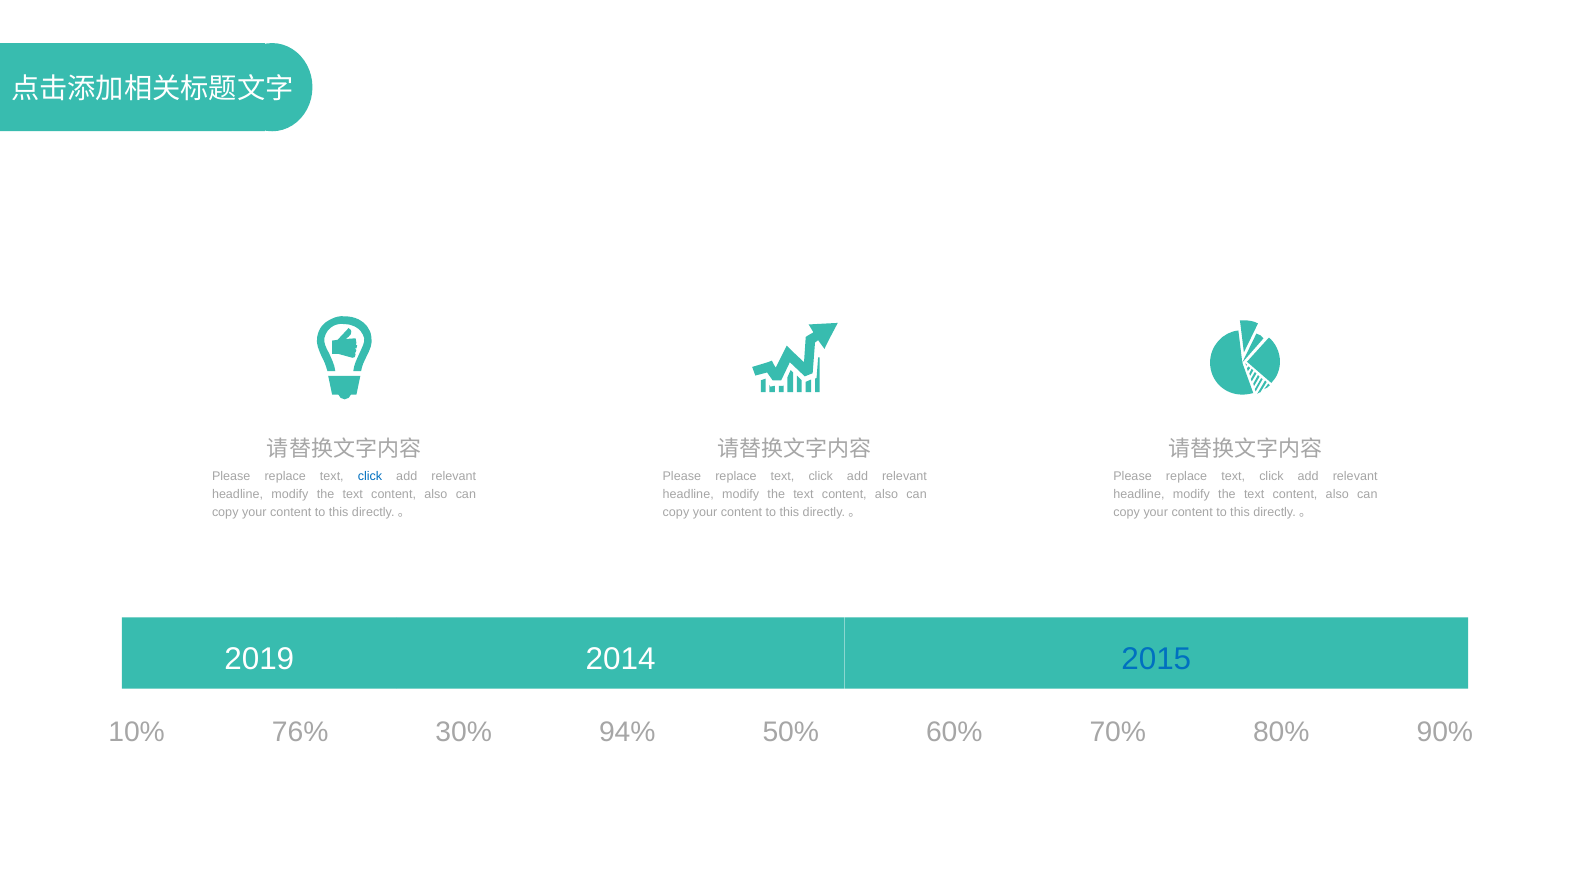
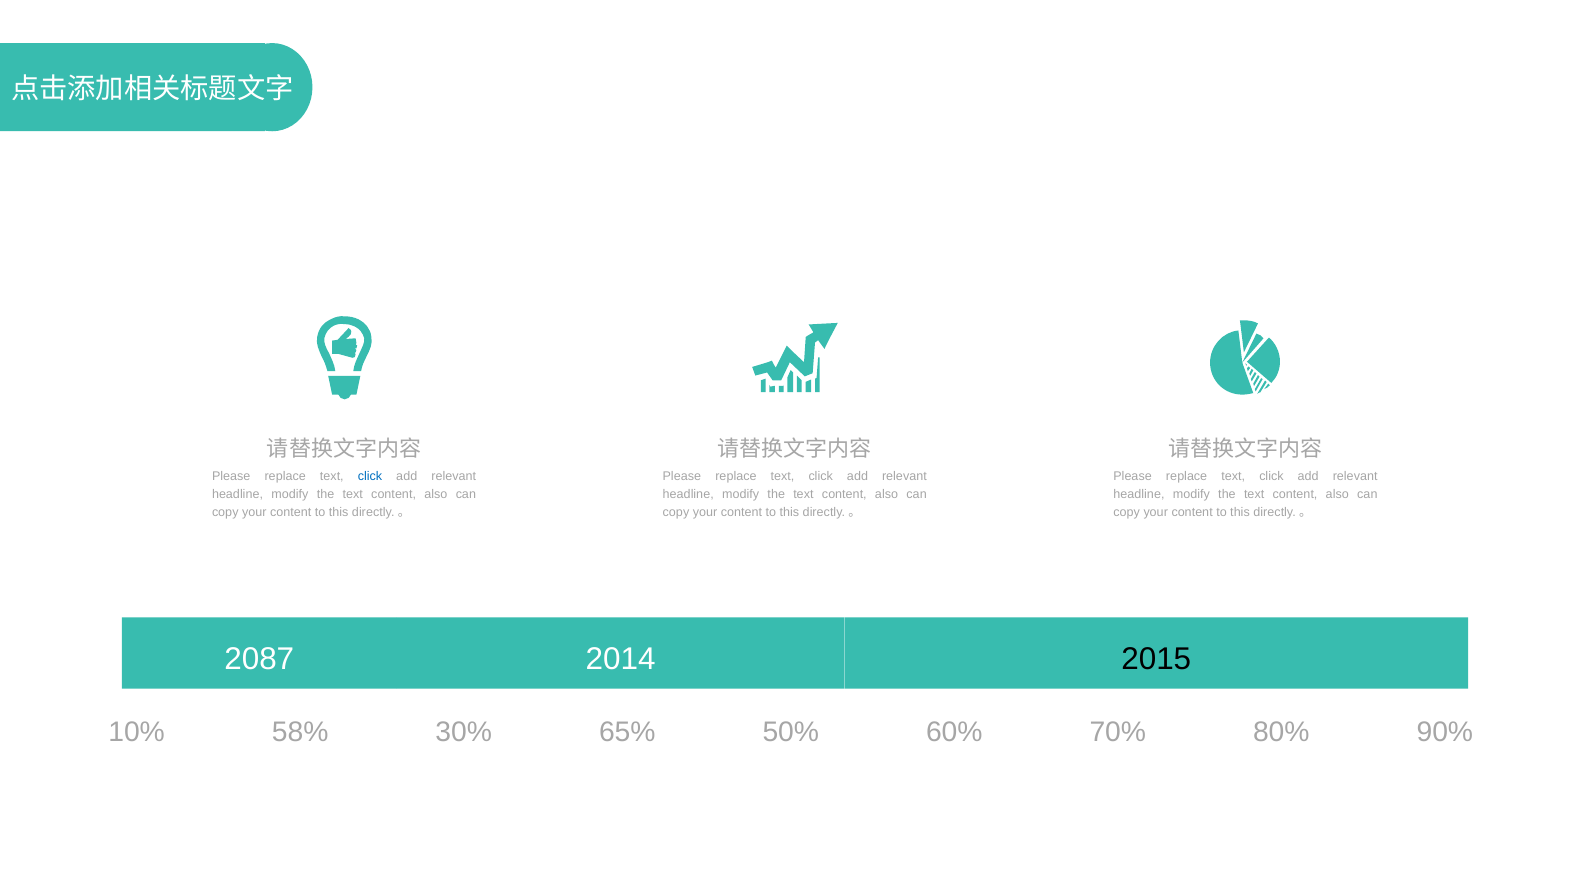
2019: 2019 -> 2087 (259, 659)
2015 colour: blue -> black (1156, 659)
76%: 76% -> 58% (300, 732)
94%: 94% -> 65% (627, 733)
